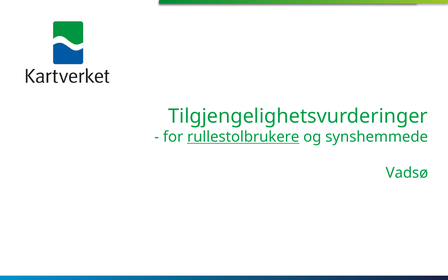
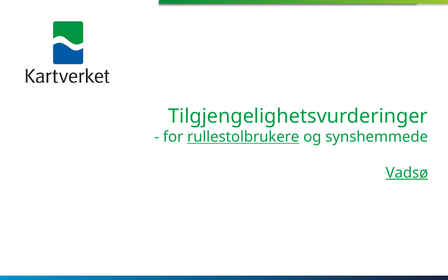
Vadsø underline: none -> present (407, 173)
